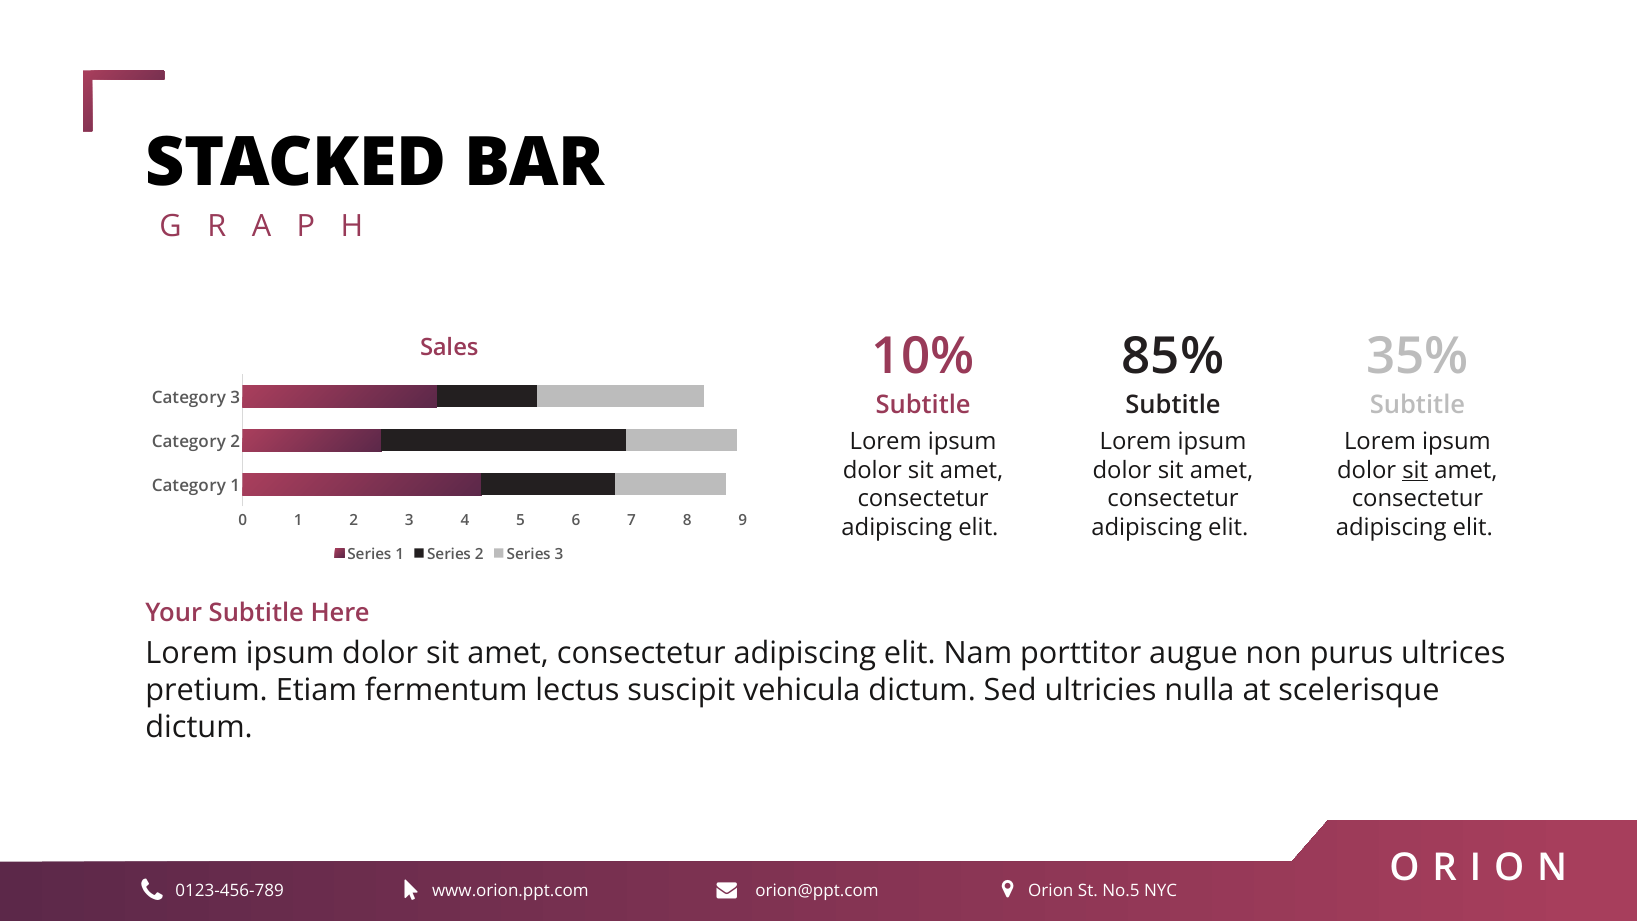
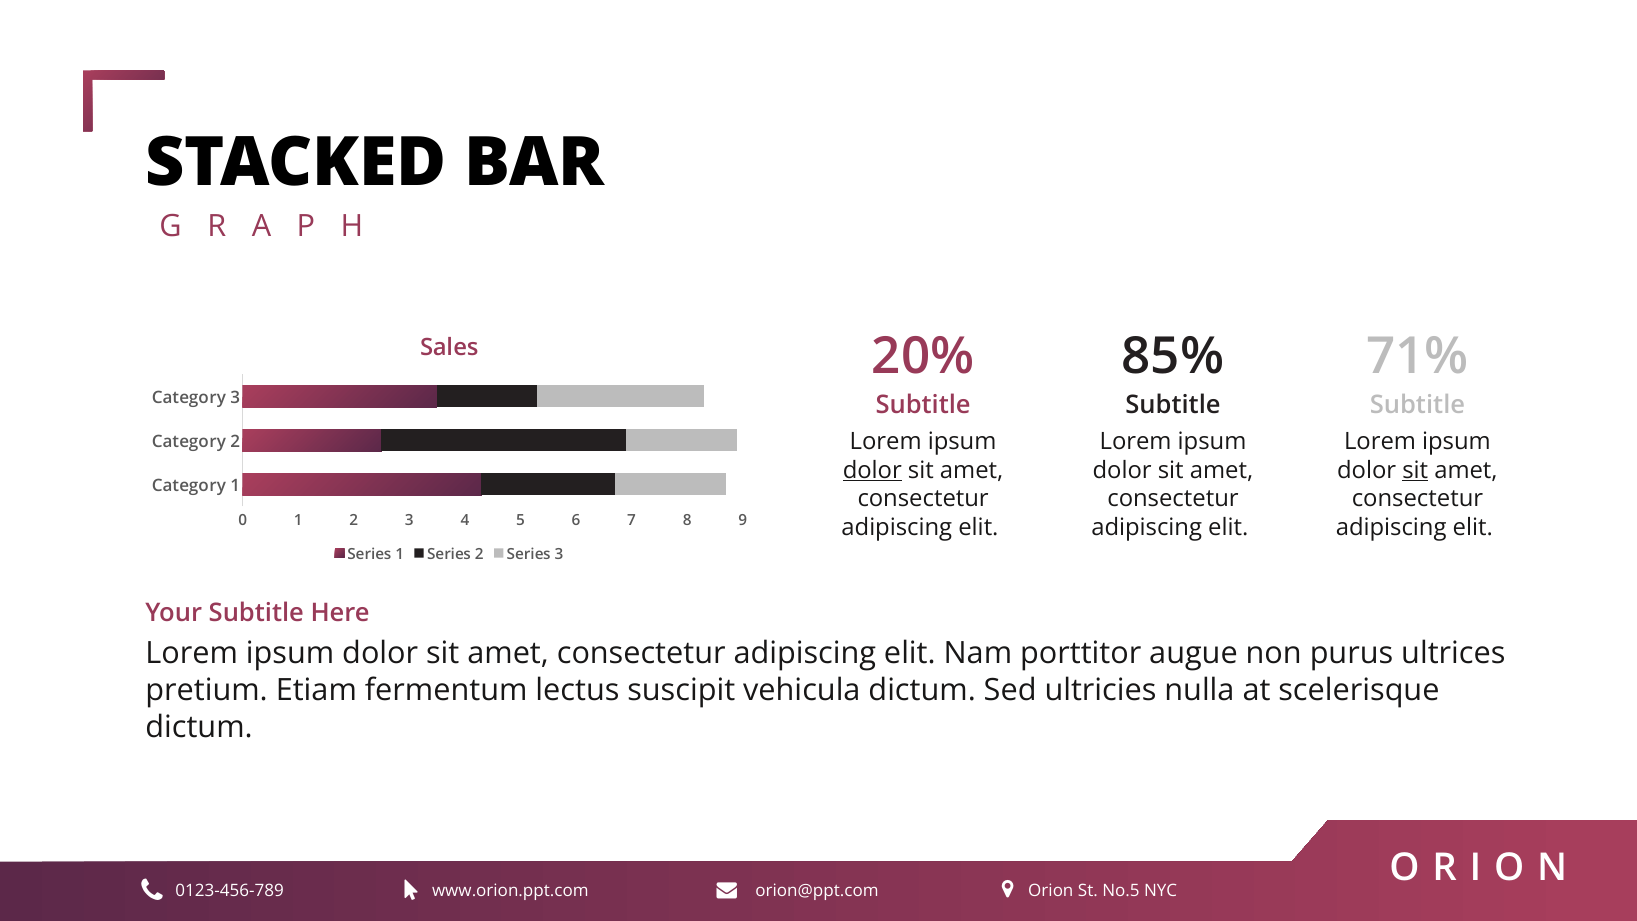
10%: 10% -> 20% (923, 357)
35%: 35% -> 71% (1417, 357)
dolor underline: none -> present (872, 470)
